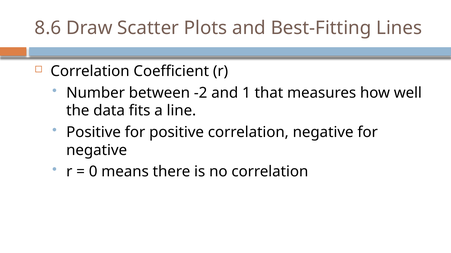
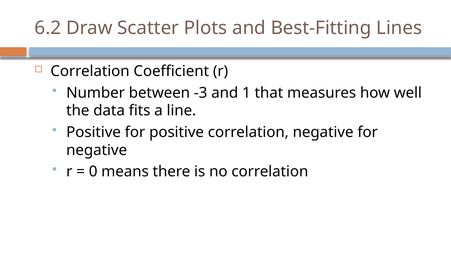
8.6: 8.6 -> 6.2 (48, 28)
-2: -2 -> -3 (201, 93)
